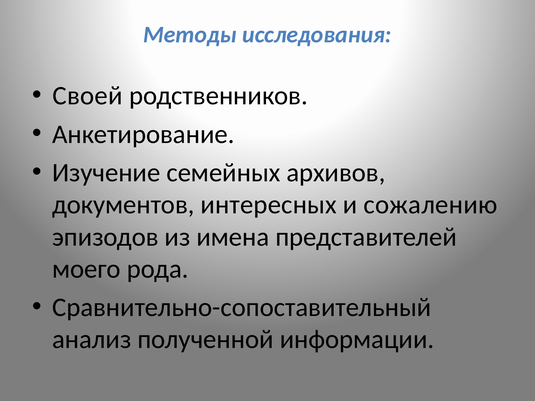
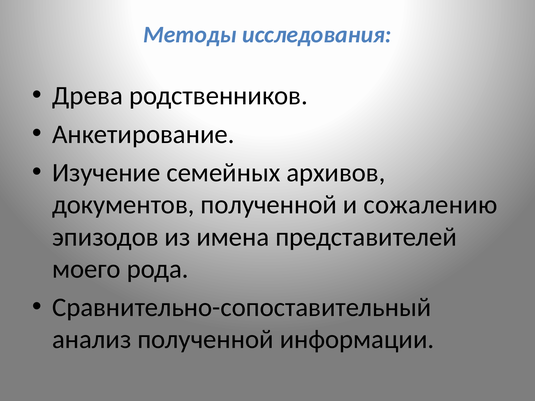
Своей: Своей -> Древа (88, 96)
документов интересных: интересных -> полученной (269, 205)
